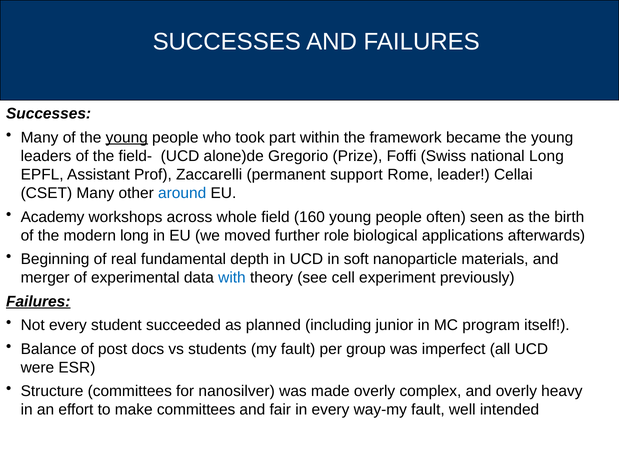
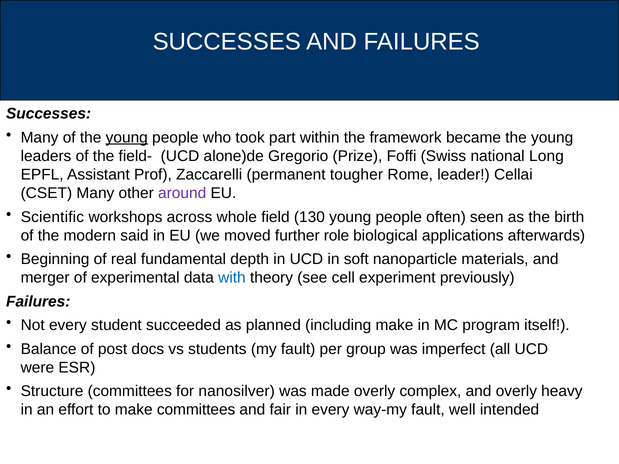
support: support -> tougher (356, 175)
around colour: blue -> purple (182, 193)
Academy: Academy -> Scientific (52, 217)
160: 160 -> 130 (309, 217)
modern long: long -> said (135, 236)
Failures underline: present -> none (38, 302)
including junior: junior -> make (394, 325)
